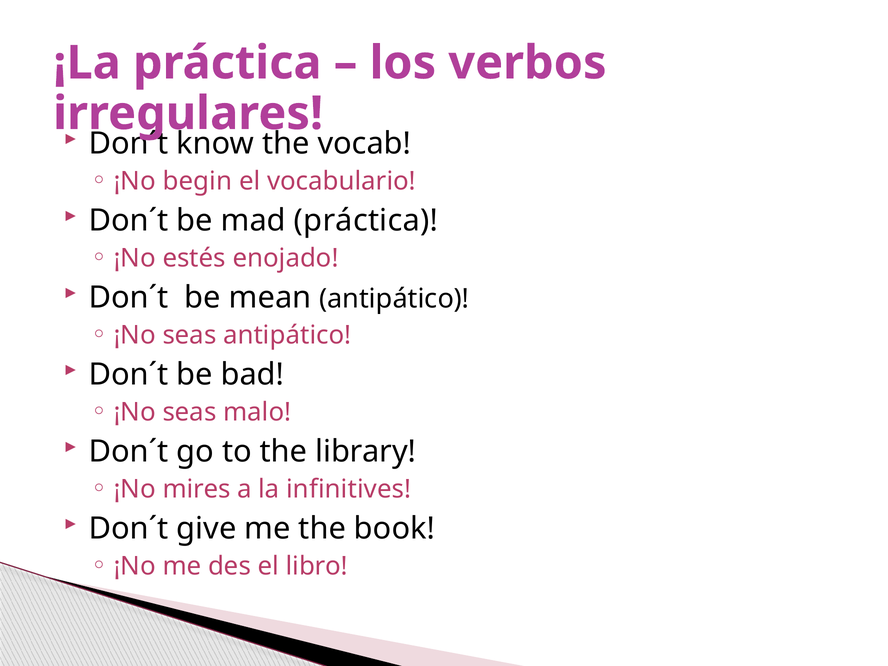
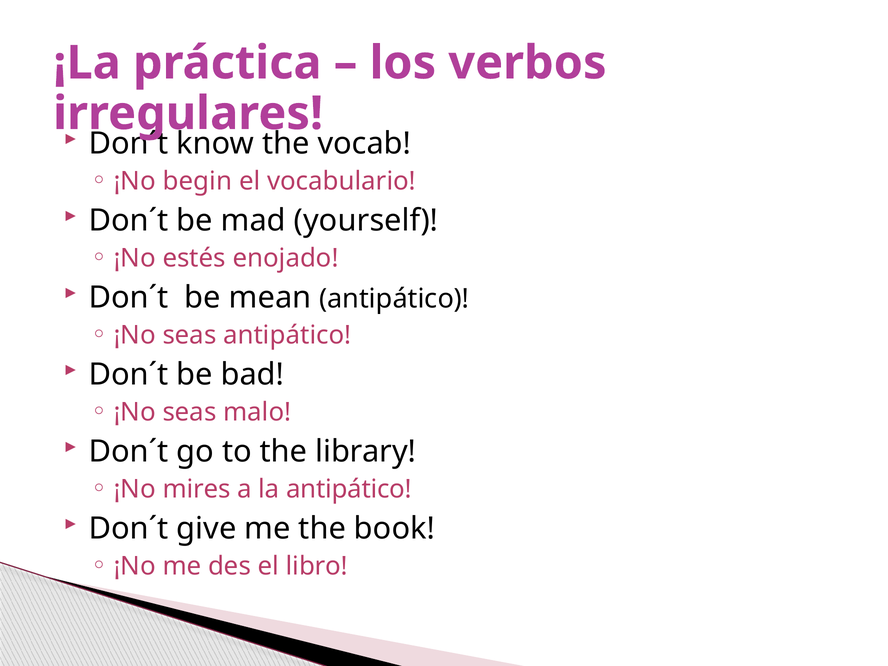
mad práctica: práctica -> yourself (366, 220)
la infinitives: infinitives -> antipático (349, 489)
